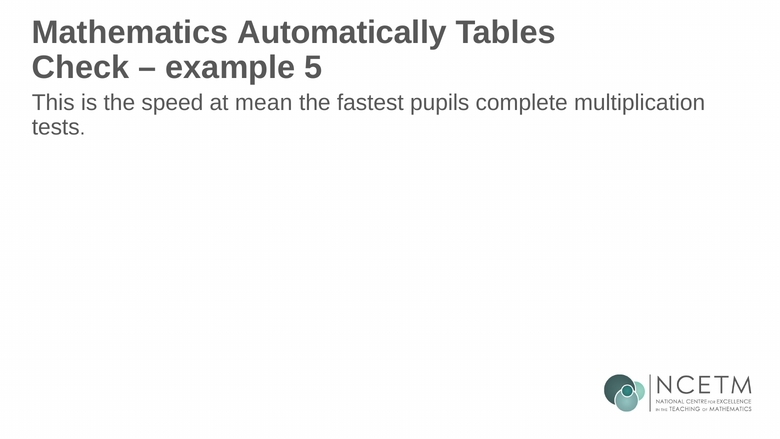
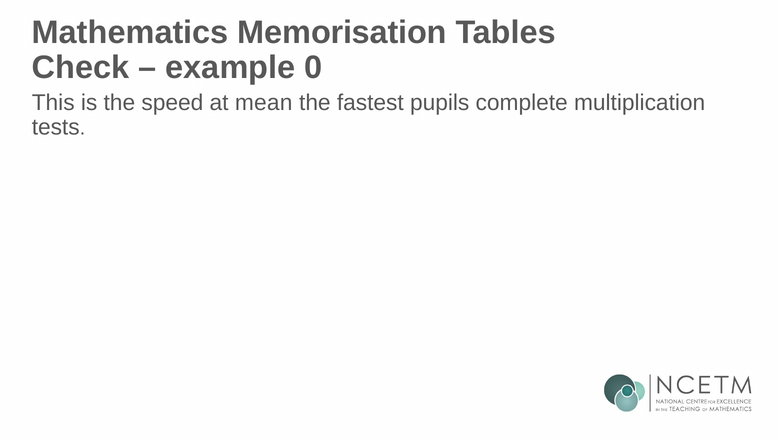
Automatically: Automatically -> Memorisation (342, 32)
5: 5 -> 0 (313, 67)
